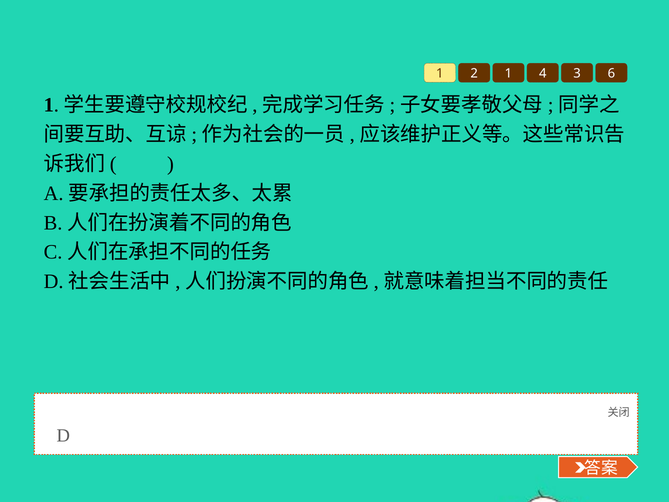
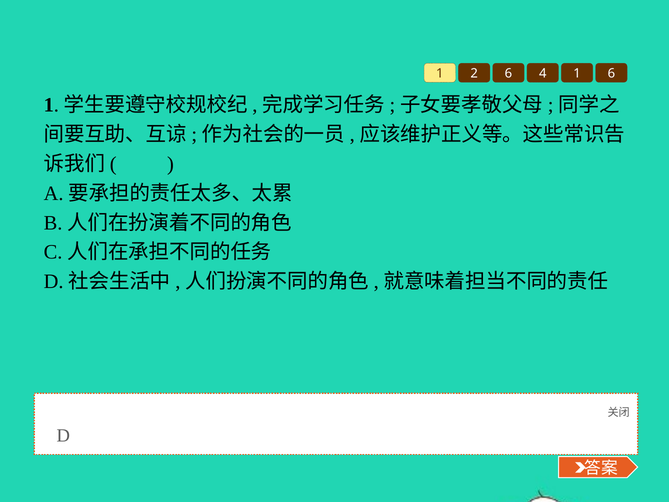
2 1: 1 -> 6 (508, 74)
4 3: 3 -> 1 (577, 74)
